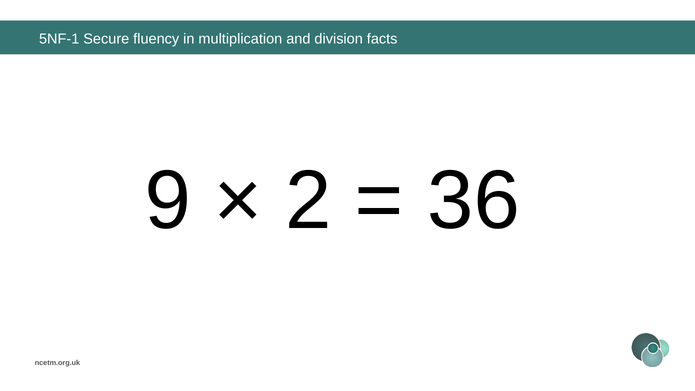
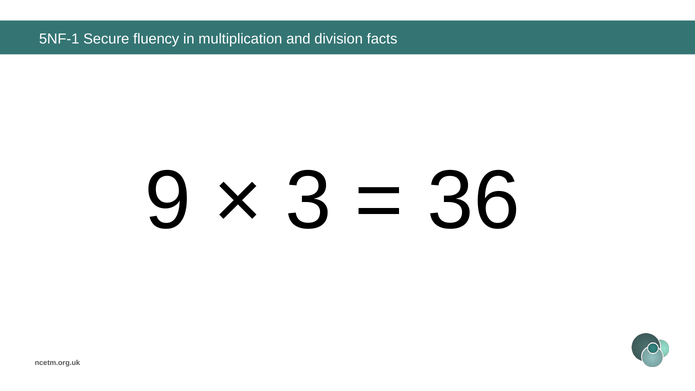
2: 2 -> 3 (309, 201)
